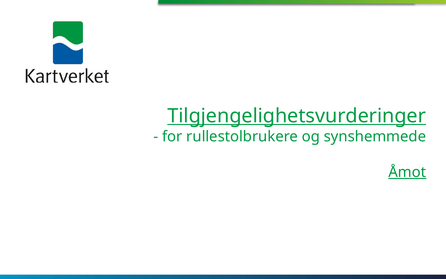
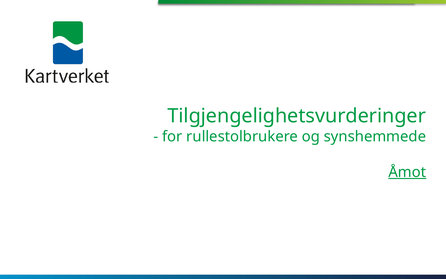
Tilgjengelighetsvurderinger underline: present -> none (297, 116)
